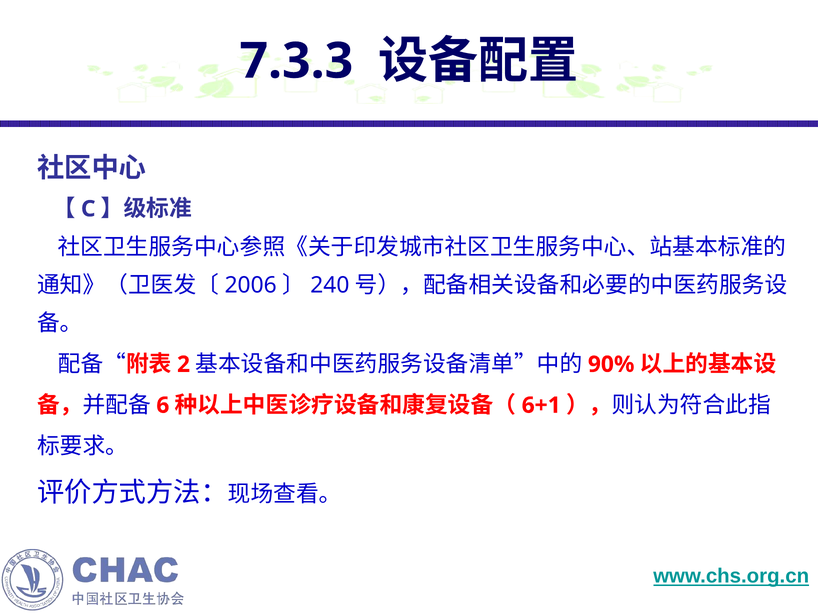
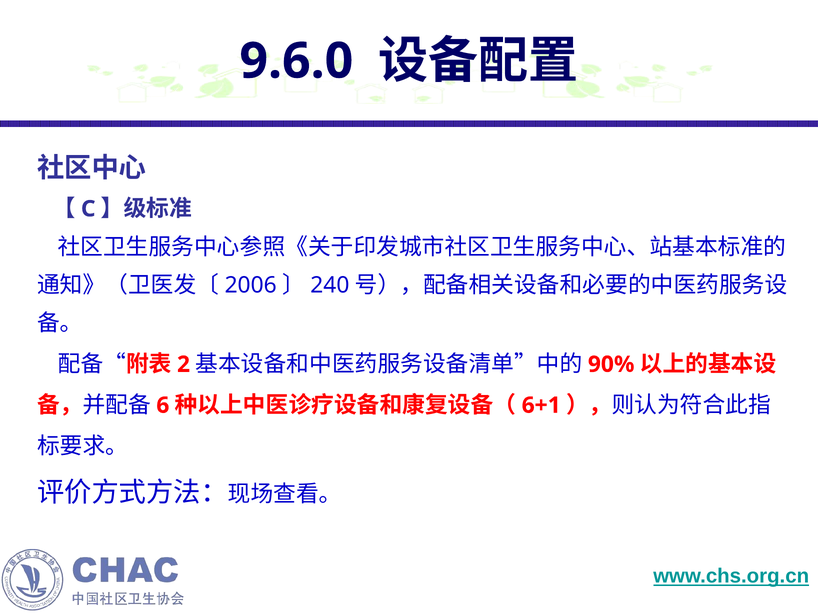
7.3.3: 7.3.3 -> 9.6.0 (296, 61)
